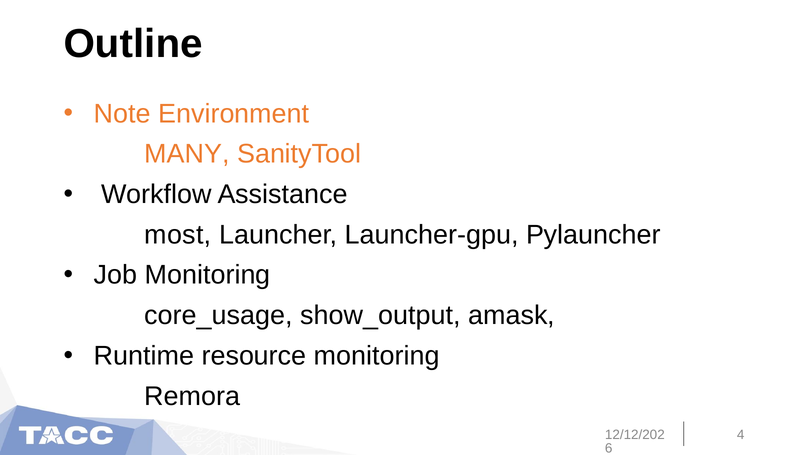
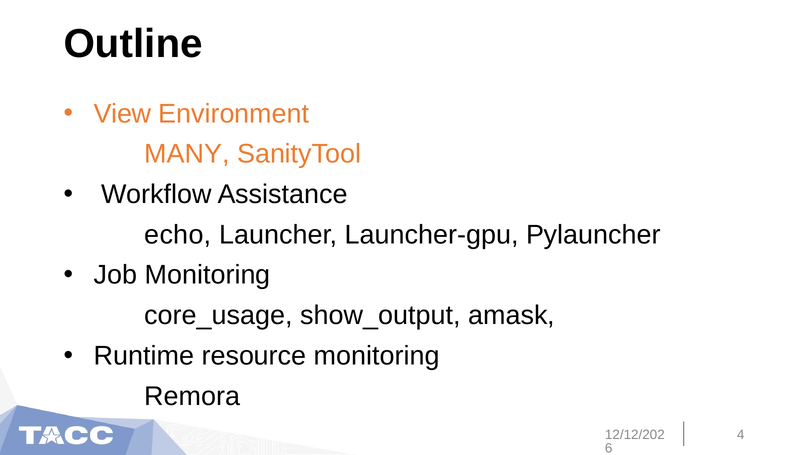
Note: Note -> View (122, 114)
most: most -> echo (178, 234)
